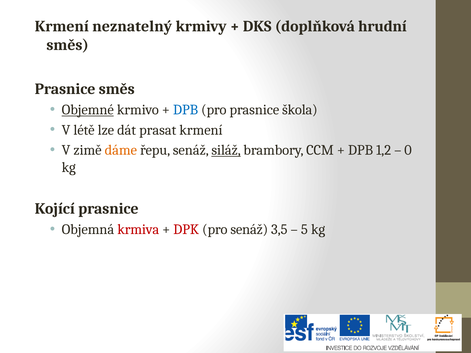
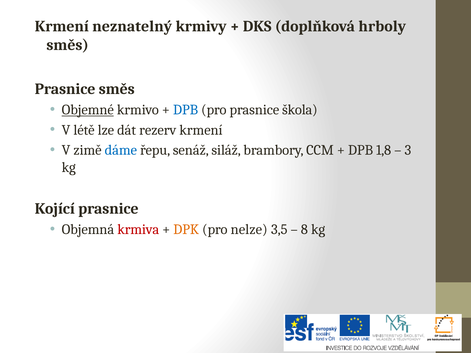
hrudní: hrudní -> hrboly (382, 26)
prasat: prasat -> rezerv (158, 130)
dáme colour: orange -> blue (121, 150)
siláž underline: present -> none (226, 150)
1,2: 1,2 -> 1,8 (384, 150)
0: 0 -> 3 (408, 150)
DPK colour: red -> orange (186, 230)
pro senáž: senáž -> nelze (249, 230)
5: 5 -> 8 (304, 230)
